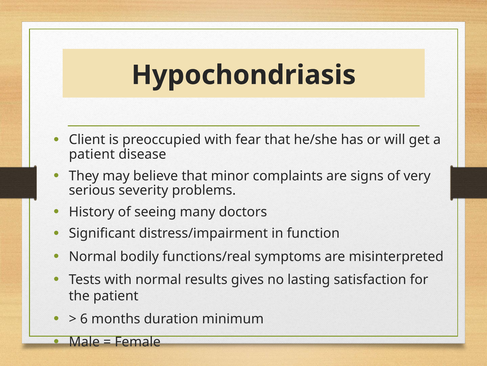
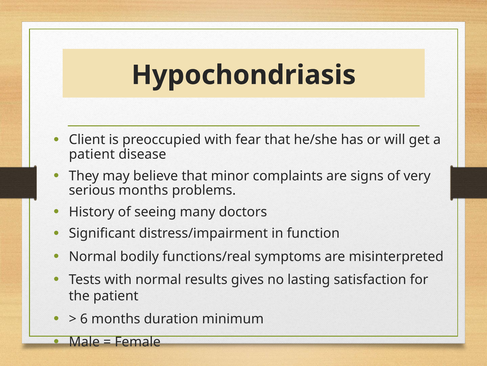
serious severity: severity -> months (143, 190)
